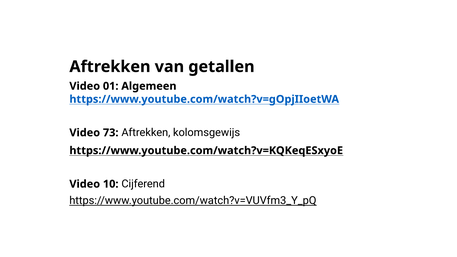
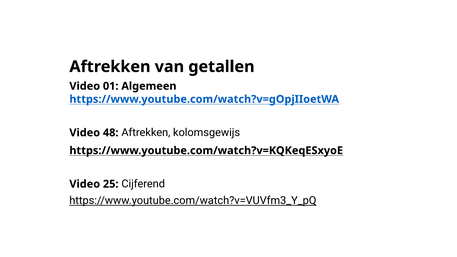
73: 73 -> 48 (111, 133)
10: 10 -> 25 (111, 184)
